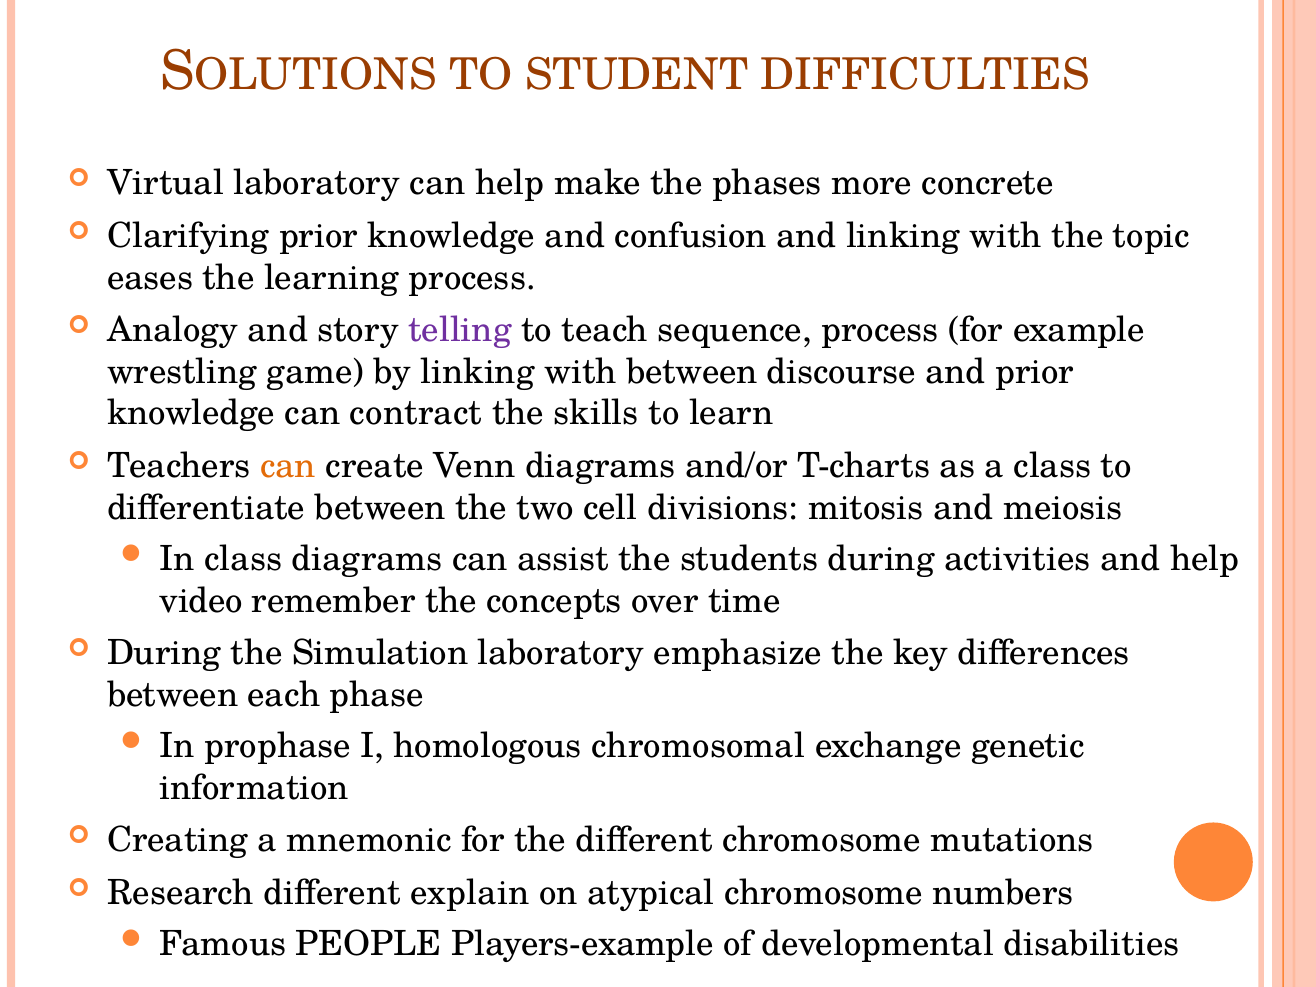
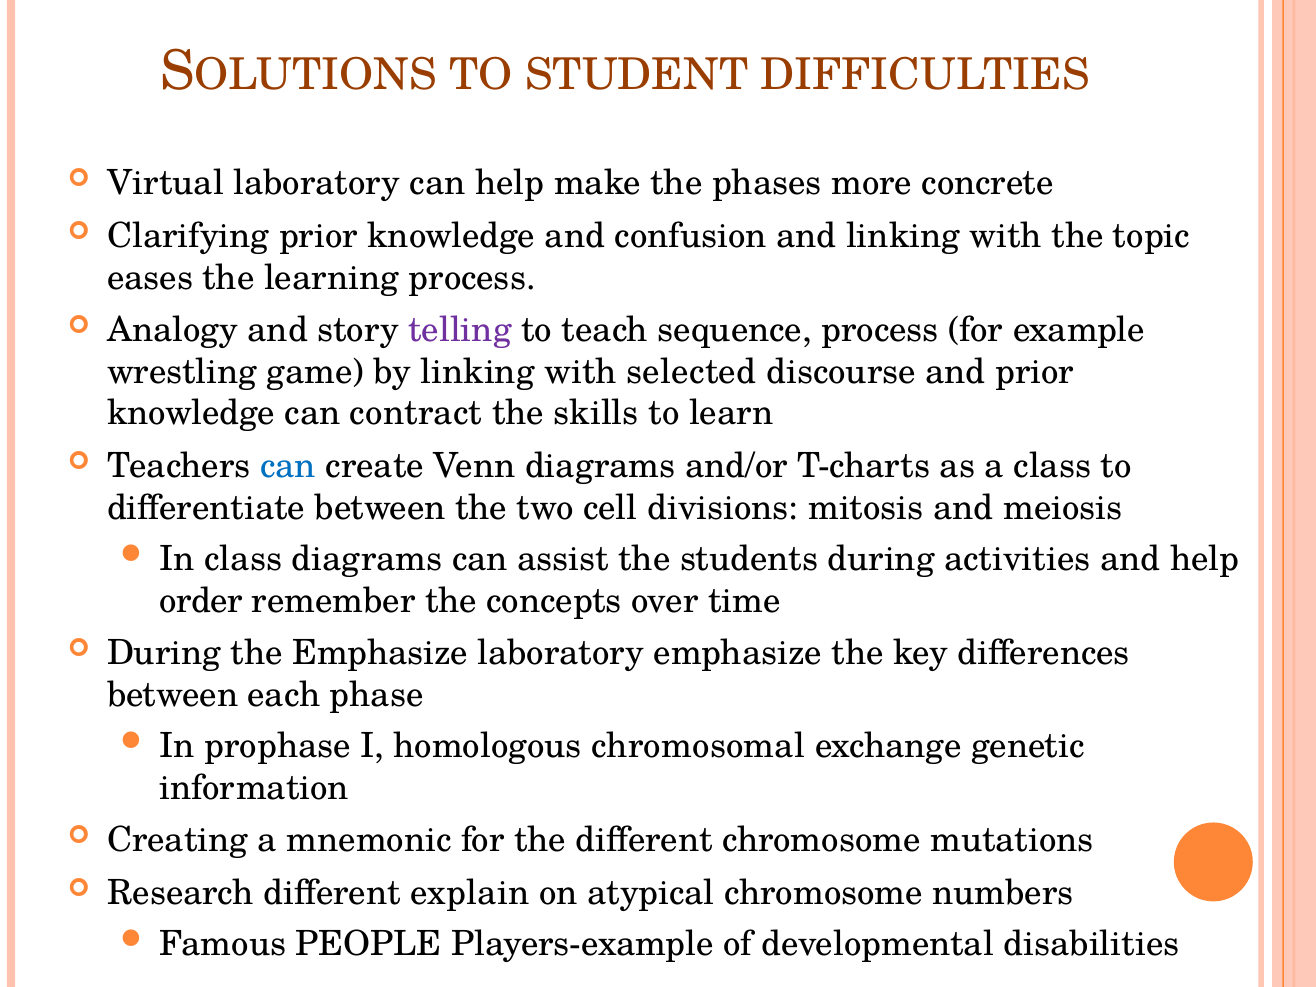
with between: between -> selected (691, 372)
can colour: orange -> blue (288, 466)
video: video -> order (201, 601)
the Simulation: Simulation -> Emphasize (380, 653)
